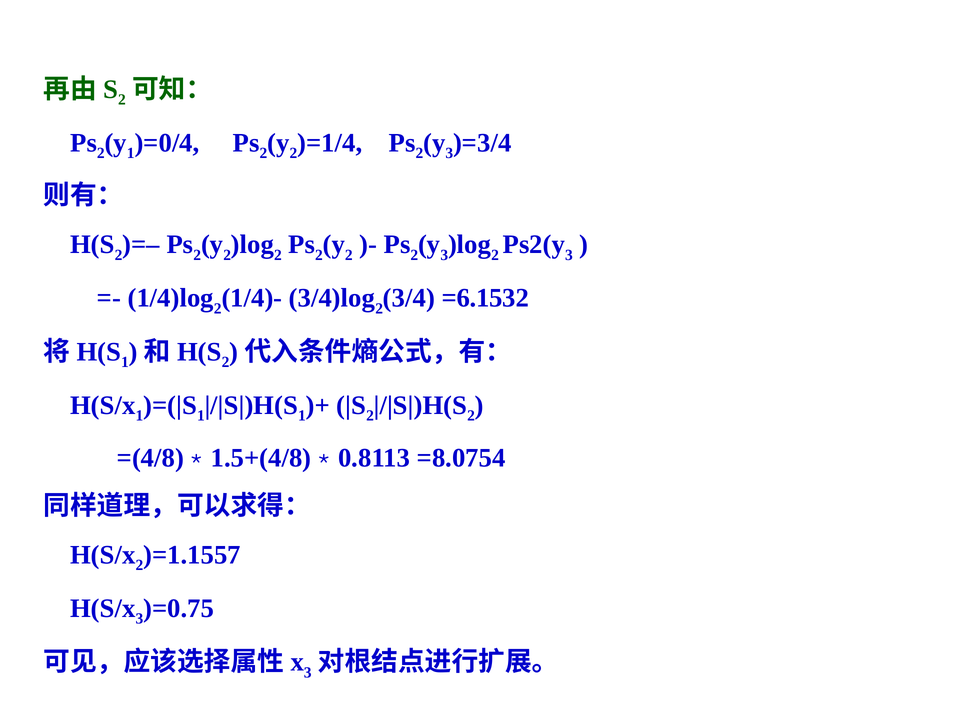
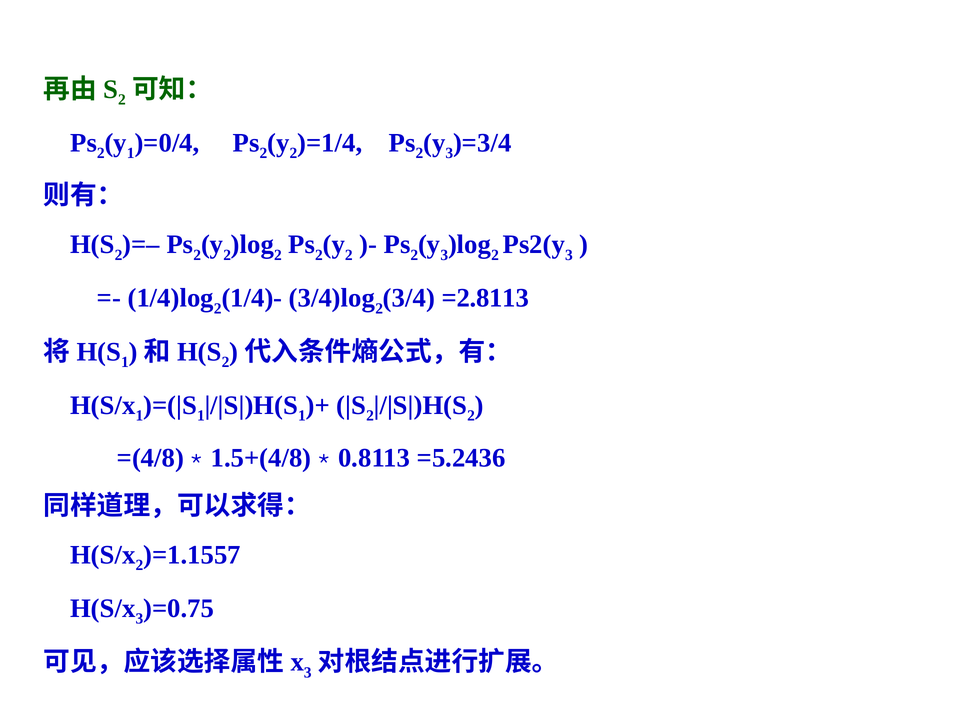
=6.1532: =6.1532 -> =2.8113 (485, 298)
=8.0754: =8.0754 -> =5.2436 (461, 458)
